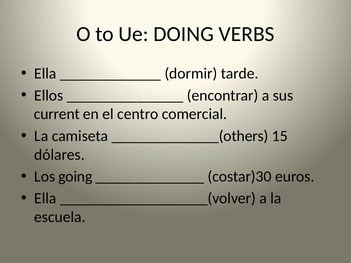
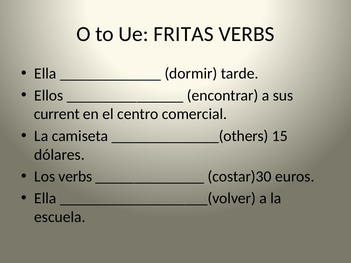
DOING: DOING -> FRITAS (184, 34)
Los going: going -> verbs (75, 177)
